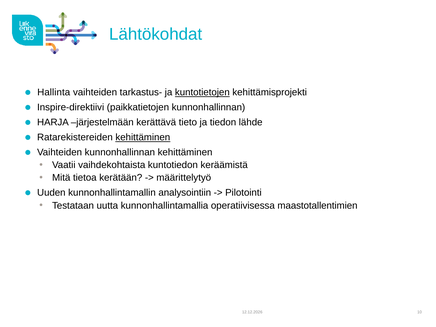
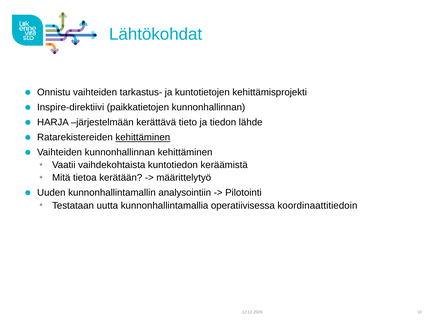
Hallinta: Hallinta -> Onnistu (54, 92)
kuntotietojen underline: present -> none (202, 92)
maastotallentimien: maastotallentimien -> koordinaattitiedoin (317, 205)
